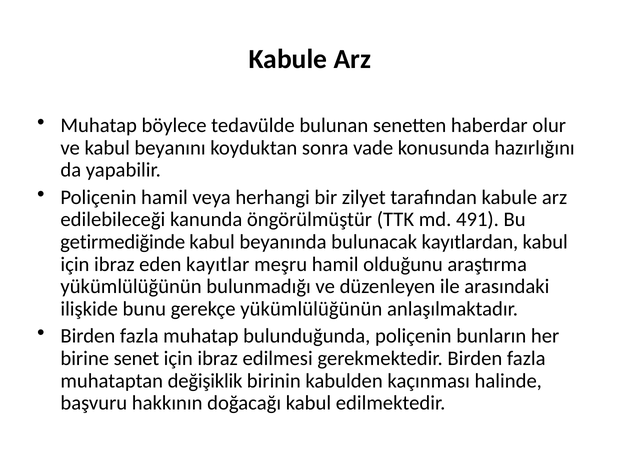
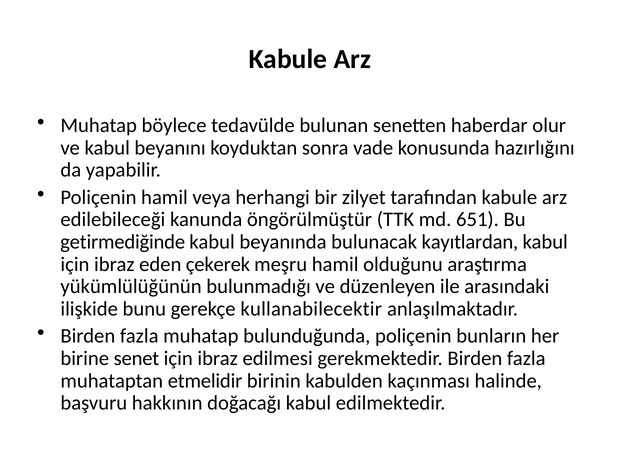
491: 491 -> 651 (478, 220)
kayıtlar: kayıtlar -> çekerek (218, 264)
gerekçe yükümlülüğünün: yükümlülüğünün -> kullanabilecektir (311, 309)
değişiklik: değişiklik -> etmelidir (205, 381)
